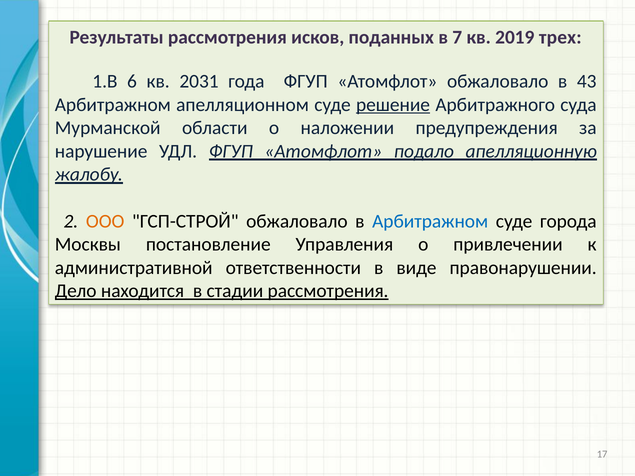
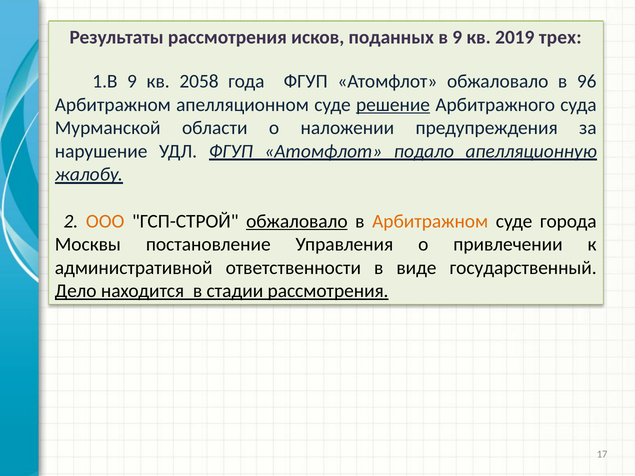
в 7: 7 -> 9 (457, 37)
6: 6 -> 9 (132, 82)
2031: 2031 -> 2058 (199, 82)
43: 43 -> 96 (587, 82)
обжаловало underline: none -> present (297, 221)
Арбитражном colour: blue -> orange (430, 221)
правонарушении: правонарушении -> государственный (523, 268)
